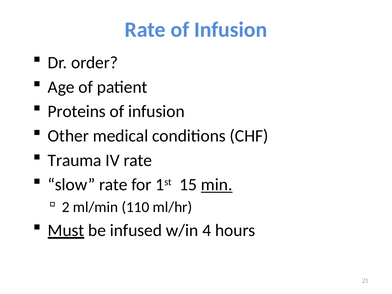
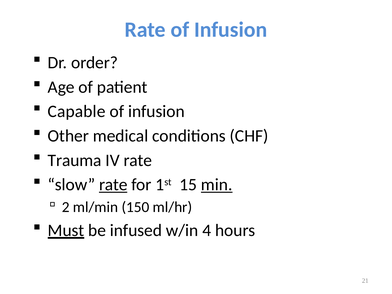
Proteins: Proteins -> Capable (77, 111)
rate underline: none -> present (113, 185)
110: 110 -> 150 (135, 207)
